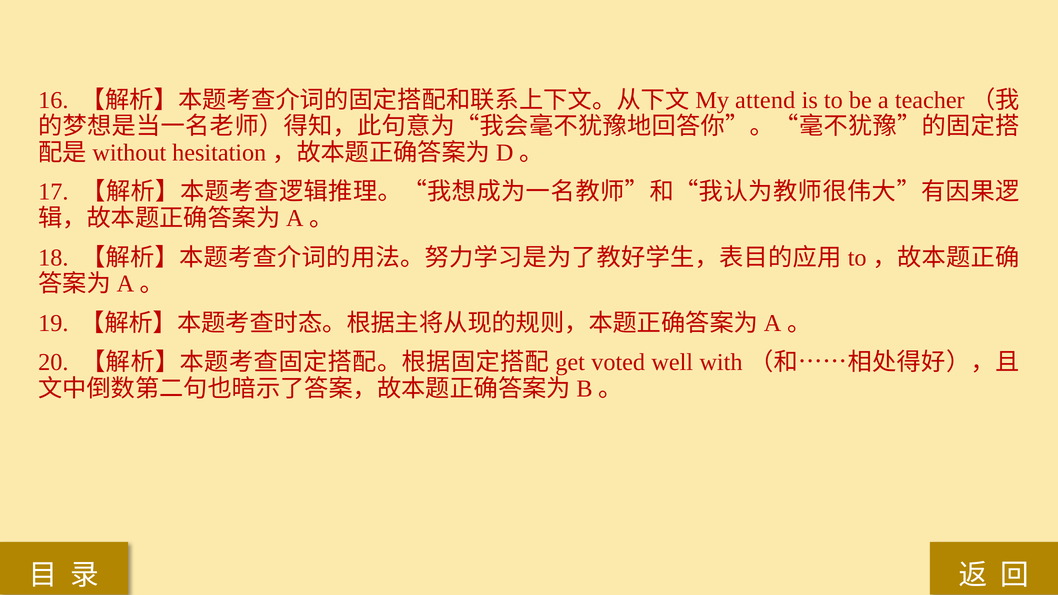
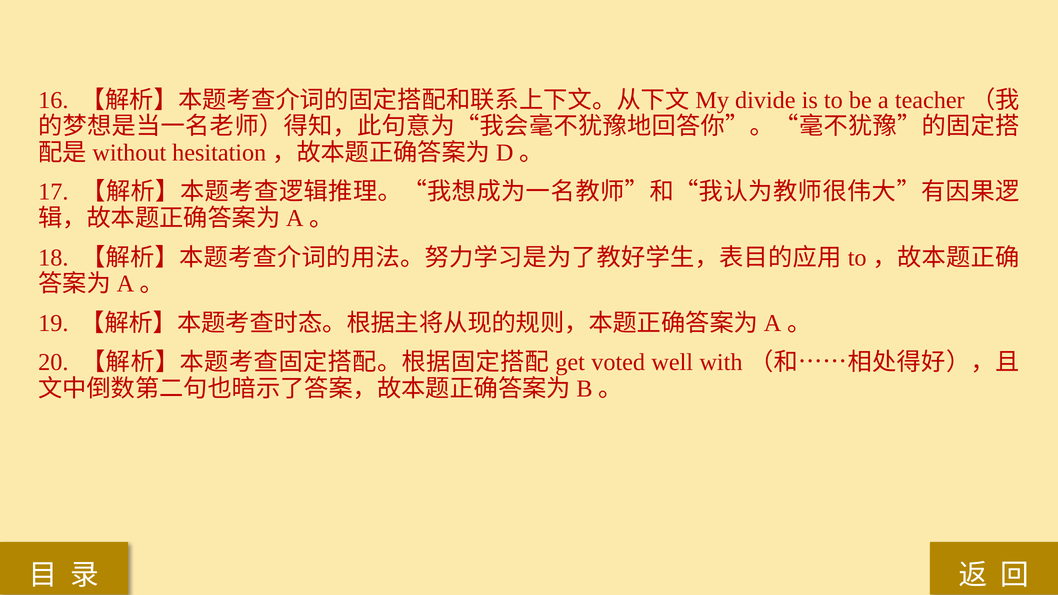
attend: attend -> divide (765, 100)
